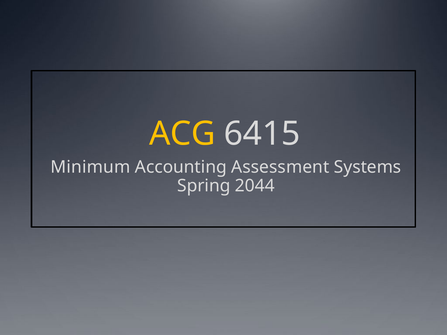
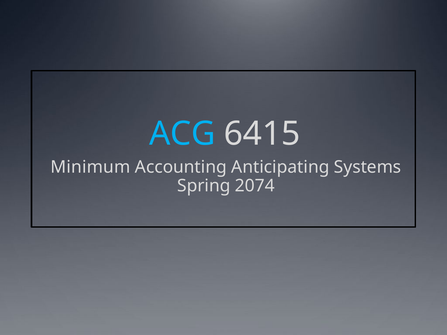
ACG colour: yellow -> light blue (182, 134)
Assessment: Assessment -> Anticipating (280, 167)
2044: 2044 -> 2074 (255, 186)
